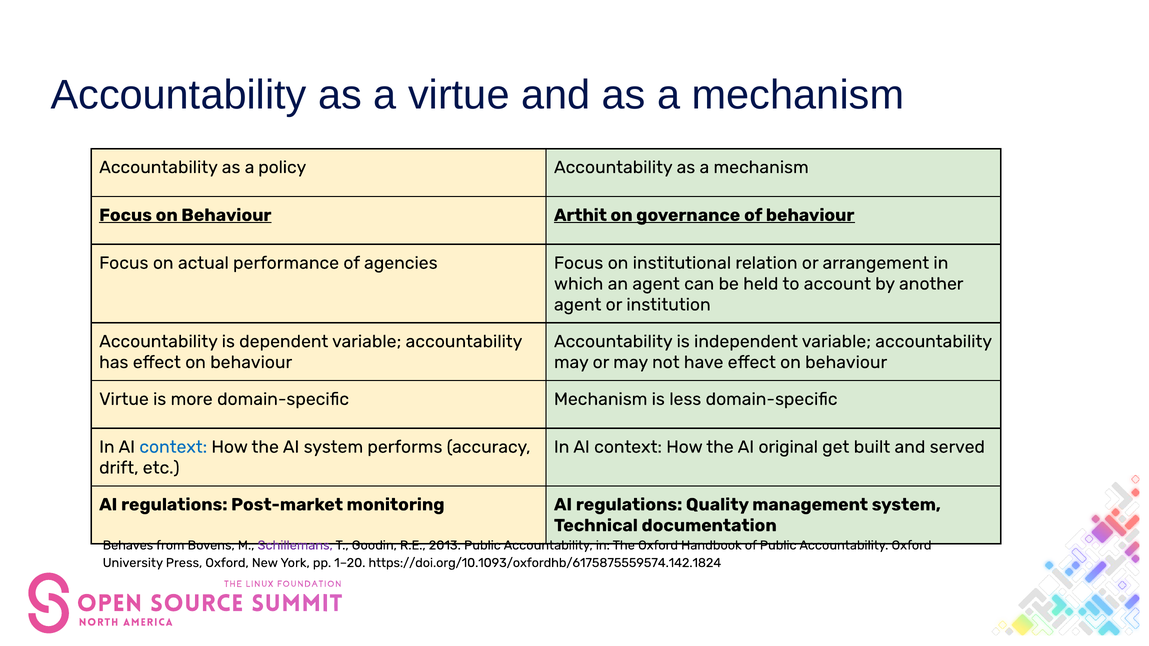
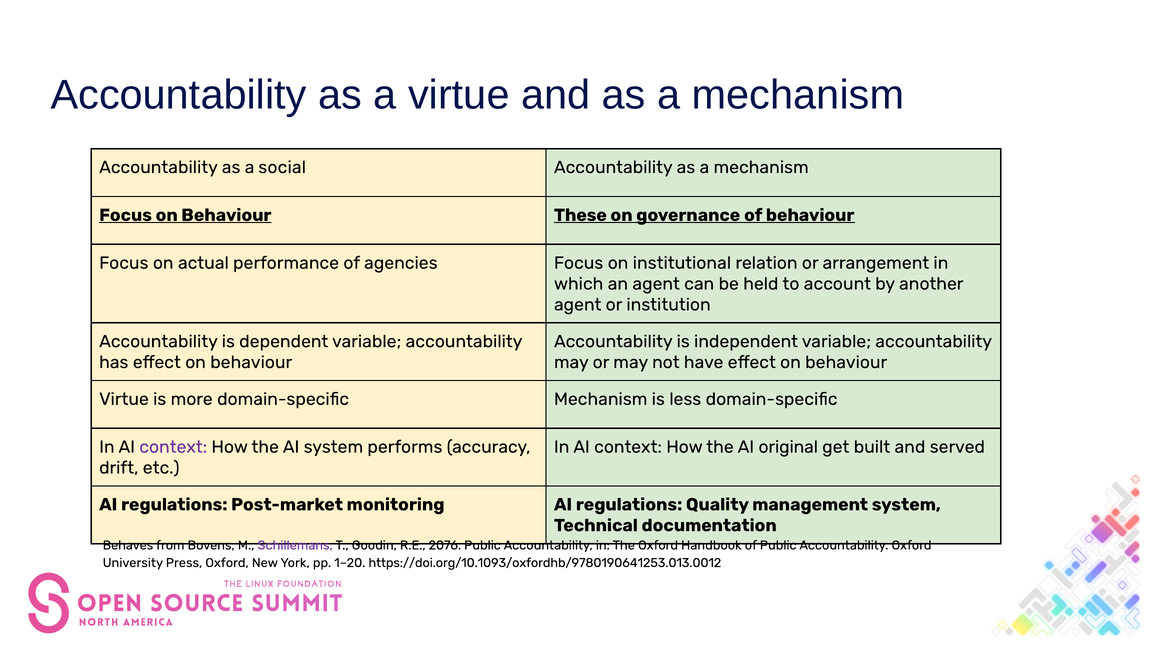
policy: policy -> social (282, 167)
Arthit: Arthit -> These (580, 215)
context colour: blue -> purple (173, 447)
2013: 2013 -> 2076 (445, 546)
https://doi.org/10.1093/oxfordhb/6175875559574.142.1824: https://doi.org/10.1093/oxfordhb/6175875559574.142.1824 -> https://doi.org/10.1093/oxfordhb/9780190641253.013.0012 (545, 563)
